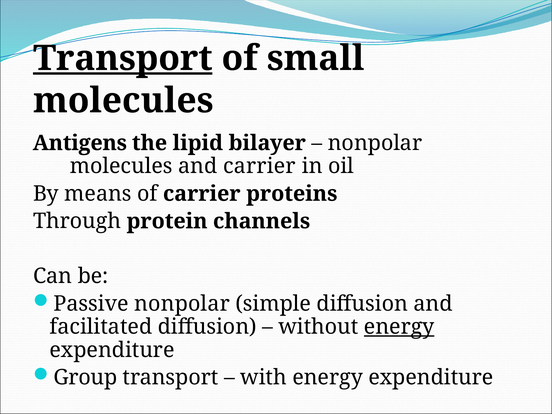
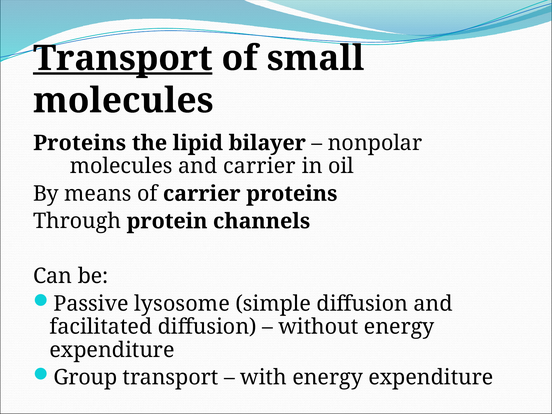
Antigens: Antigens -> Proteins (80, 143)
Passive nonpolar: nonpolar -> lysosome (182, 304)
energy underline: present -> none (399, 327)
